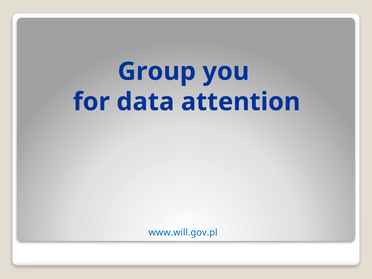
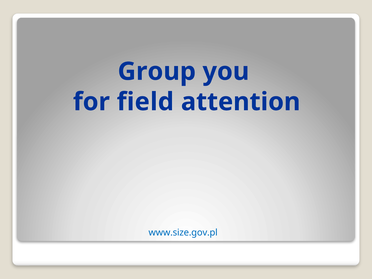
data: data -> field (145, 102)
www.will.gov.pl: www.will.gov.pl -> www.size.gov.pl (183, 233)
